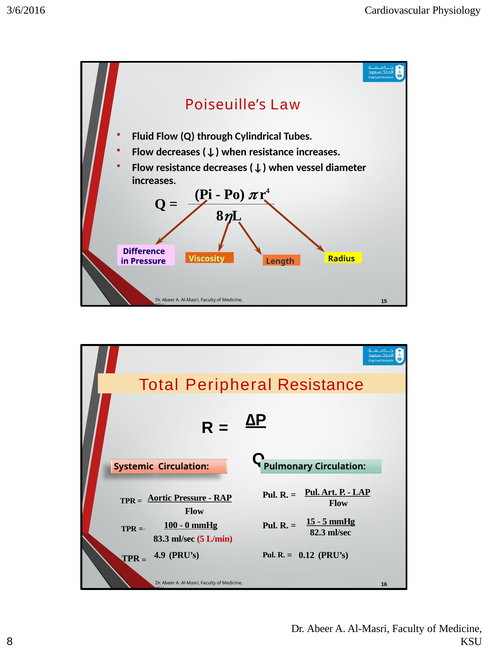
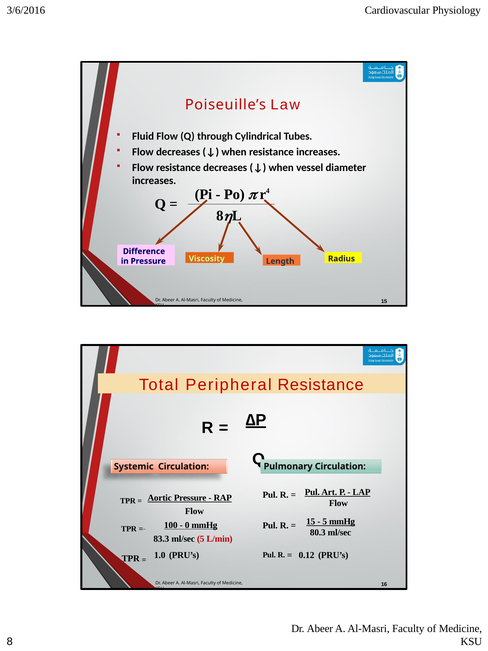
82.3: 82.3 -> 80.3 (318, 532)
4.9: 4.9 -> 1.0 (160, 555)
